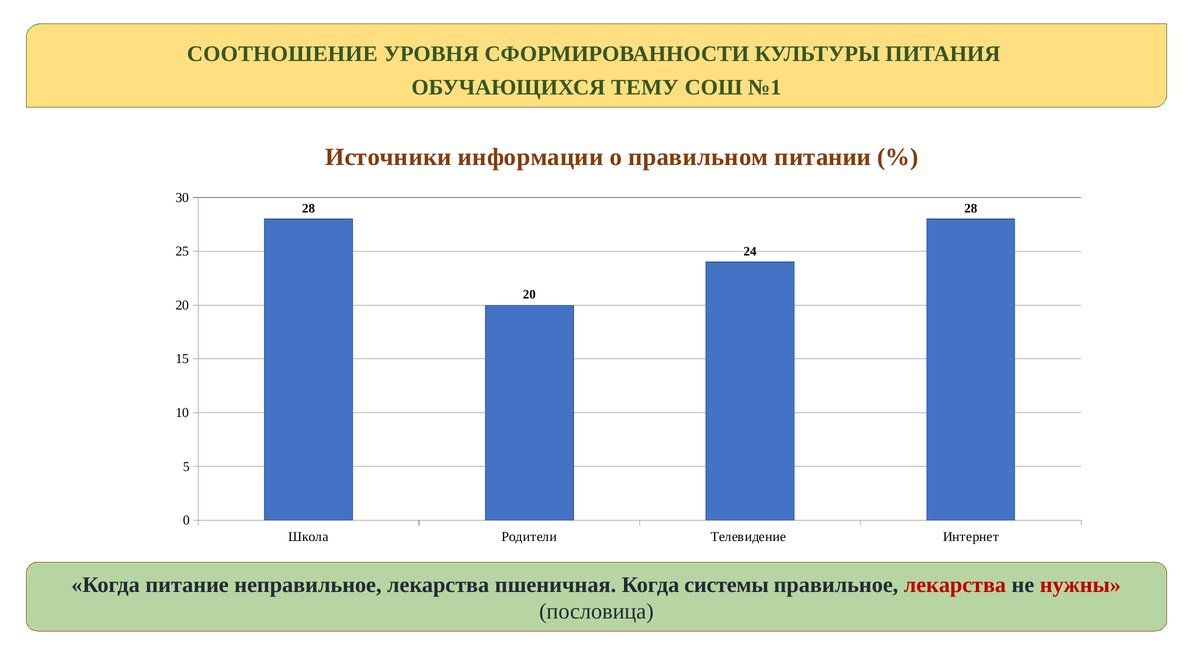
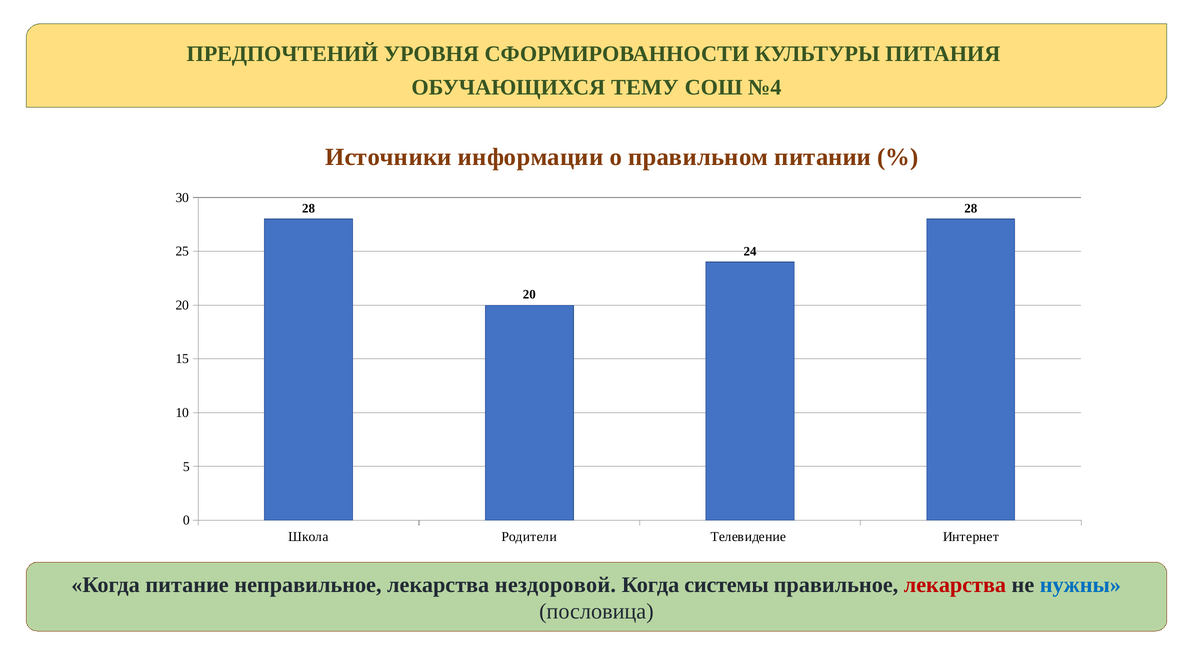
СООТНОШЕНИЕ: СООТНОШЕНИЕ -> ПРЕДПОЧТЕНИЙ (282, 54)
№1: №1 -> №4 (765, 87)
пшеничная: пшеничная -> нездоровой (555, 585)
нужны colour: red -> blue (1080, 585)
